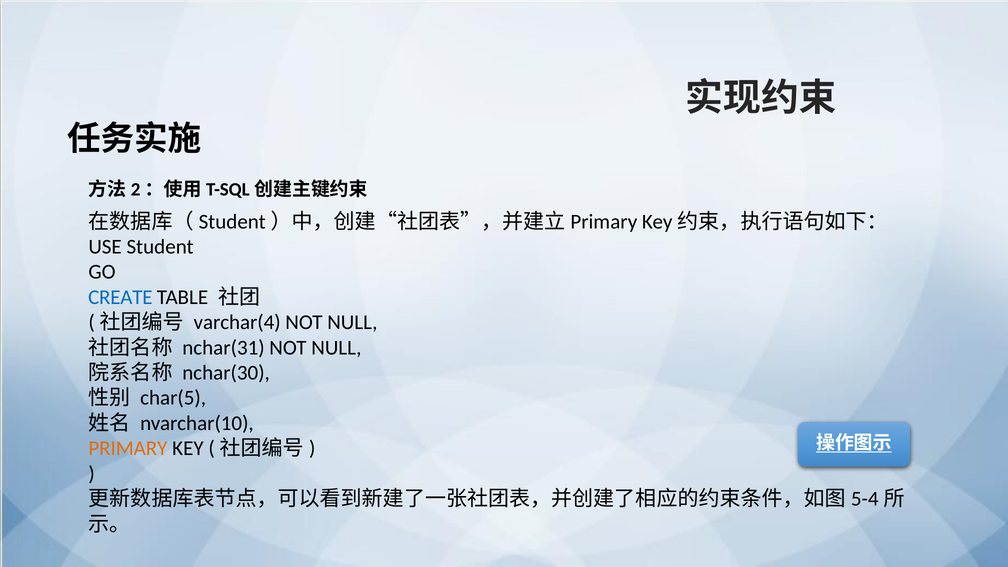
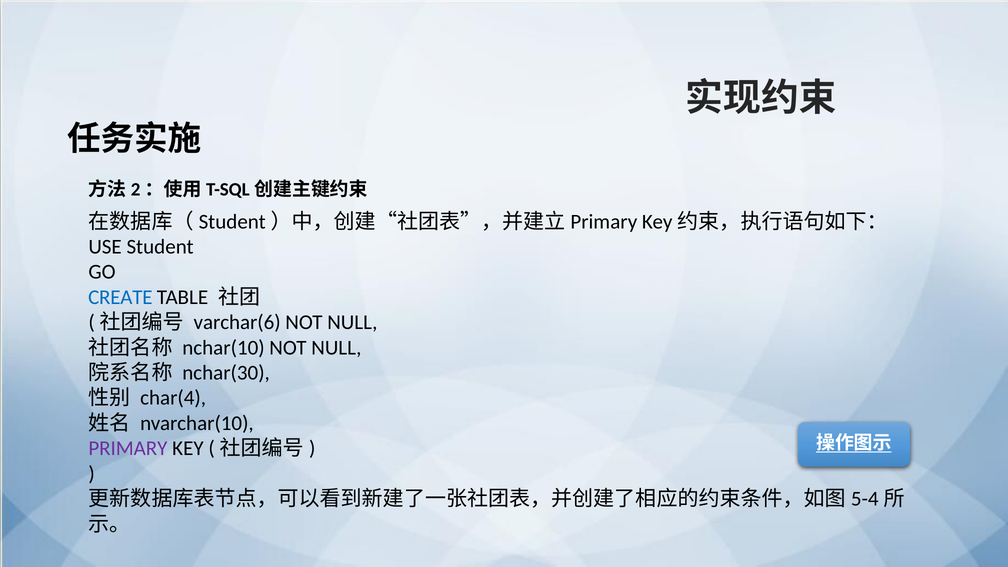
varchar(4: varchar(4 -> varchar(6 (237, 322)
nchar(31: nchar(31 -> nchar(10 (223, 348)
char(5: char(5 -> char(4 (173, 398)
PRIMARY colour: orange -> purple (128, 448)
